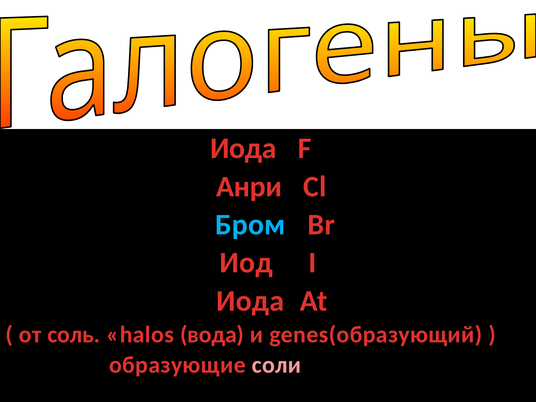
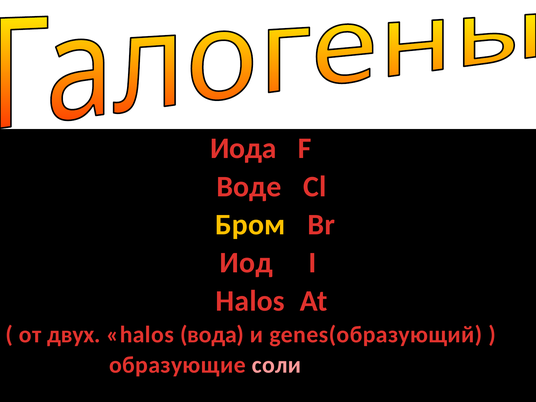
Анри: Анри -> Воде (249, 187)
Бром colour: light blue -> yellow (250, 225)
Иода: Иода -> Halos (250, 301)
соль: соль -> двух (74, 335)
